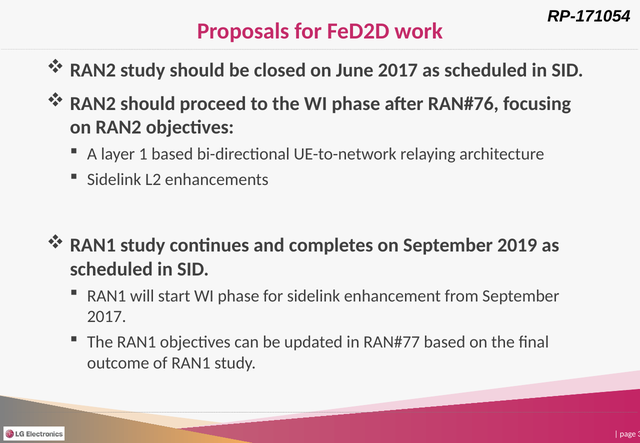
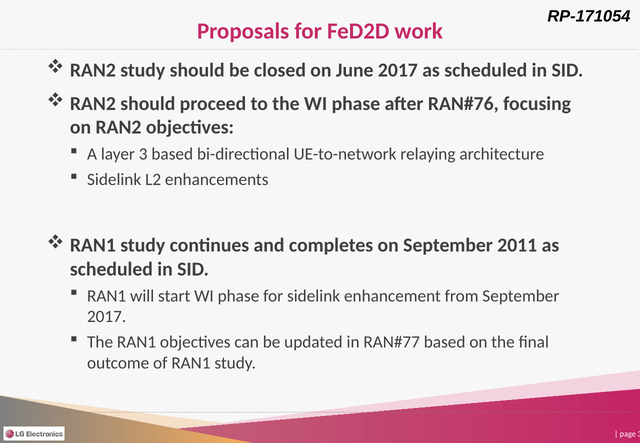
layer 1: 1 -> 3 (143, 154)
2019: 2019 -> 2011 (517, 245)
